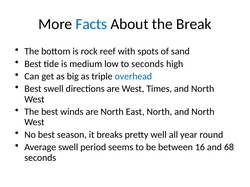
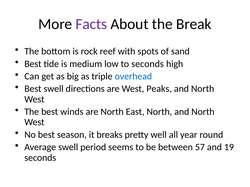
Facts colour: blue -> purple (91, 24)
Times: Times -> Peaks (159, 89)
16: 16 -> 57 (200, 148)
68: 68 -> 19 (229, 148)
